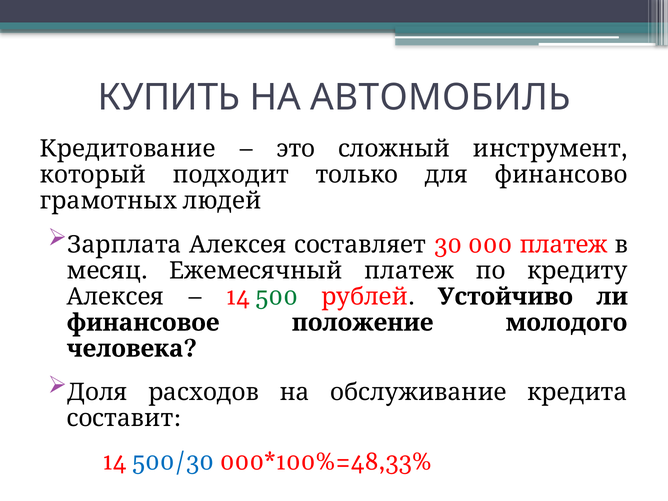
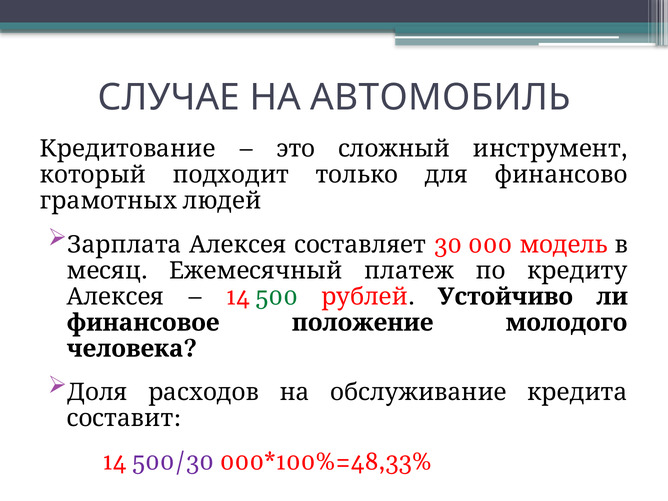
КУПИТЬ: КУПИТЬ -> СЛУЧАЕ (169, 97)
000 платеж: платеж -> модель (564, 245)
500/30 colour: blue -> purple (173, 462)
